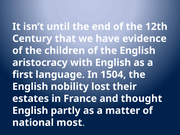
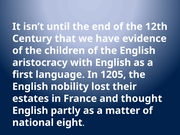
1504: 1504 -> 1205 (113, 75)
most: most -> eight (69, 123)
